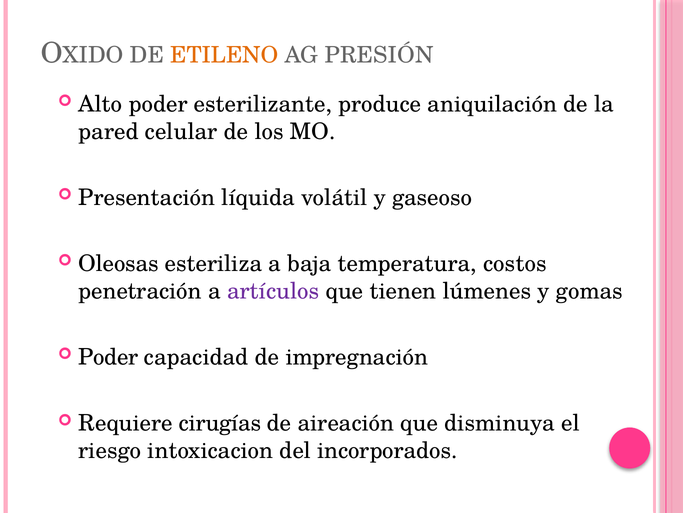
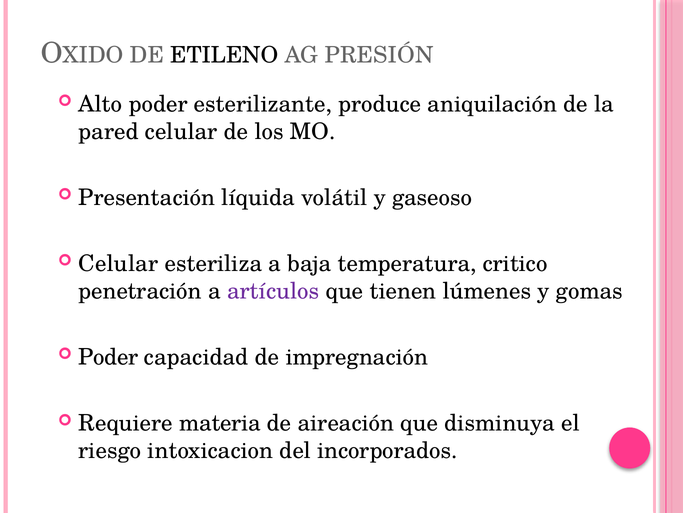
ETILENO colour: orange -> black (224, 55)
Oleosas: Oleosas -> Celular (118, 263)
costos: costos -> critico (515, 263)
cirugías: cirugías -> materia (220, 423)
